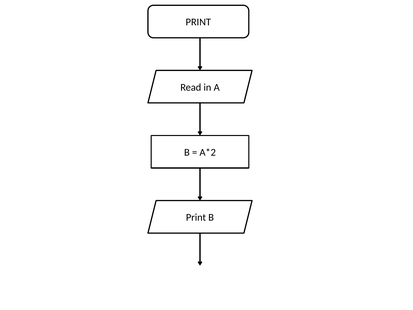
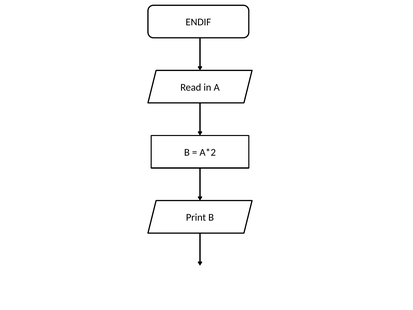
PRINT: PRINT -> ENDIF (198, 22)
